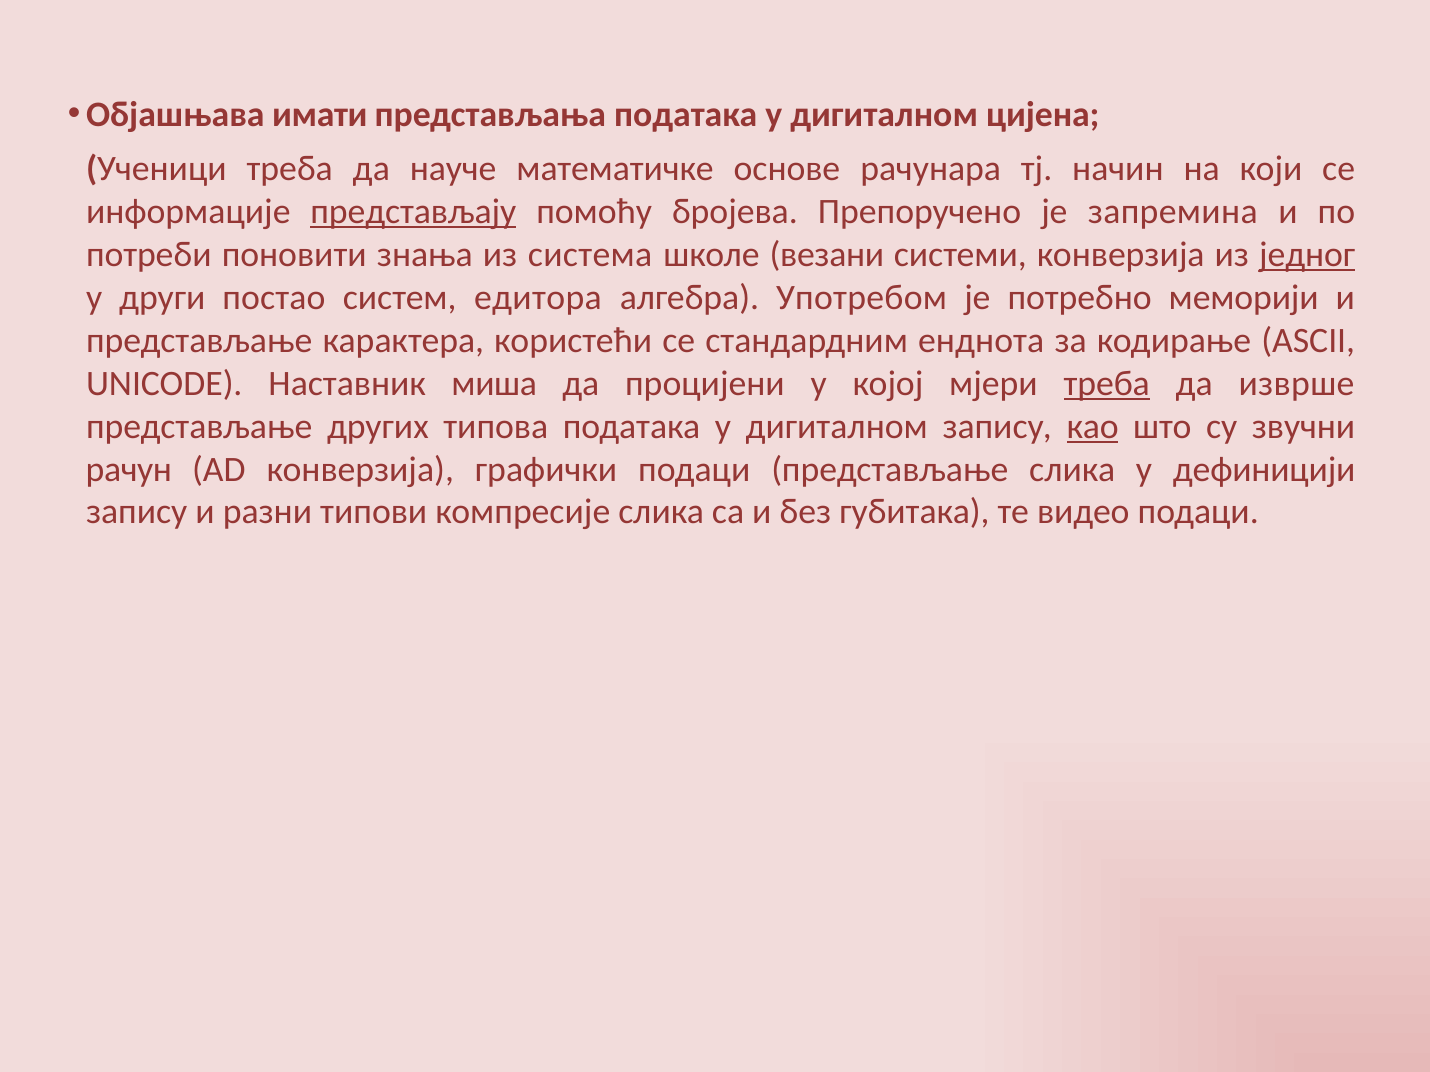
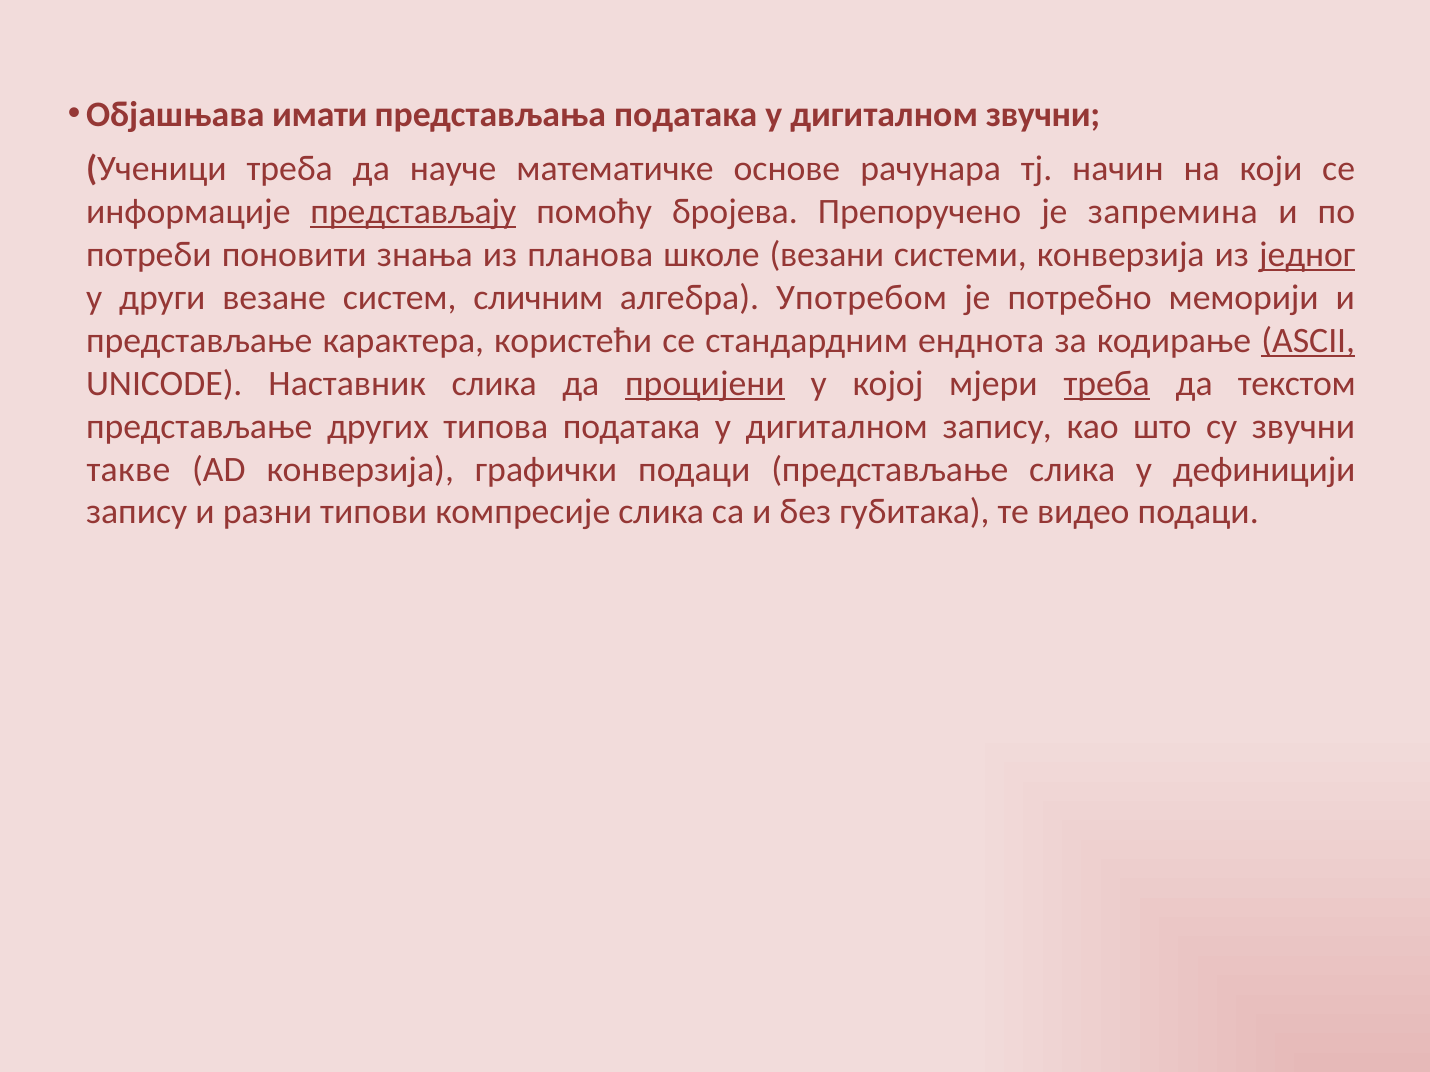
дигиталном цијена: цијена -> звучни (1043, 114)
система: система -> планова (590, 255)
постао: постао -> везане (274, 298)
едитора: едитора -> сличним (538, 298)
ASCII underline: none -> present (1308, 341)
Наставник миша: миша -> слика (494, 384)
процијени underline: none -> present (705, 384)
изврше: изврше -> текстом (1297, 384)
као underline: present -> none (1093, 427)
рачун: рачун -> такве (128, 470)
